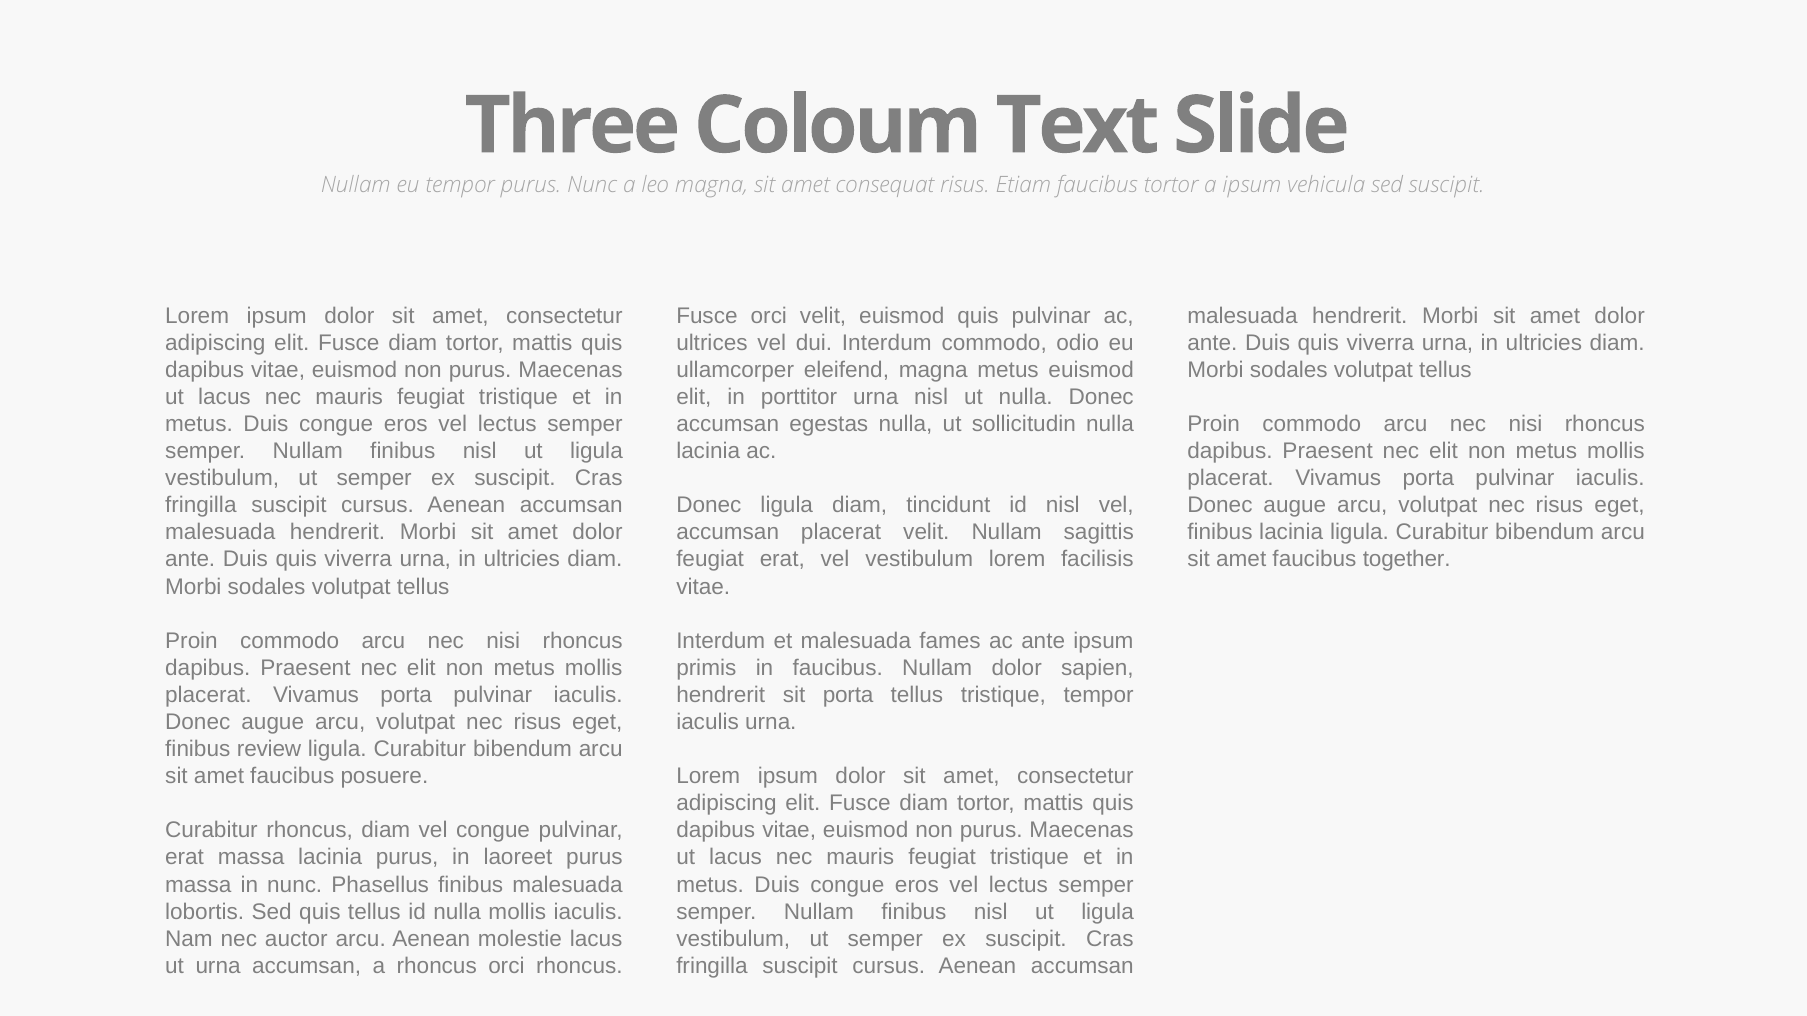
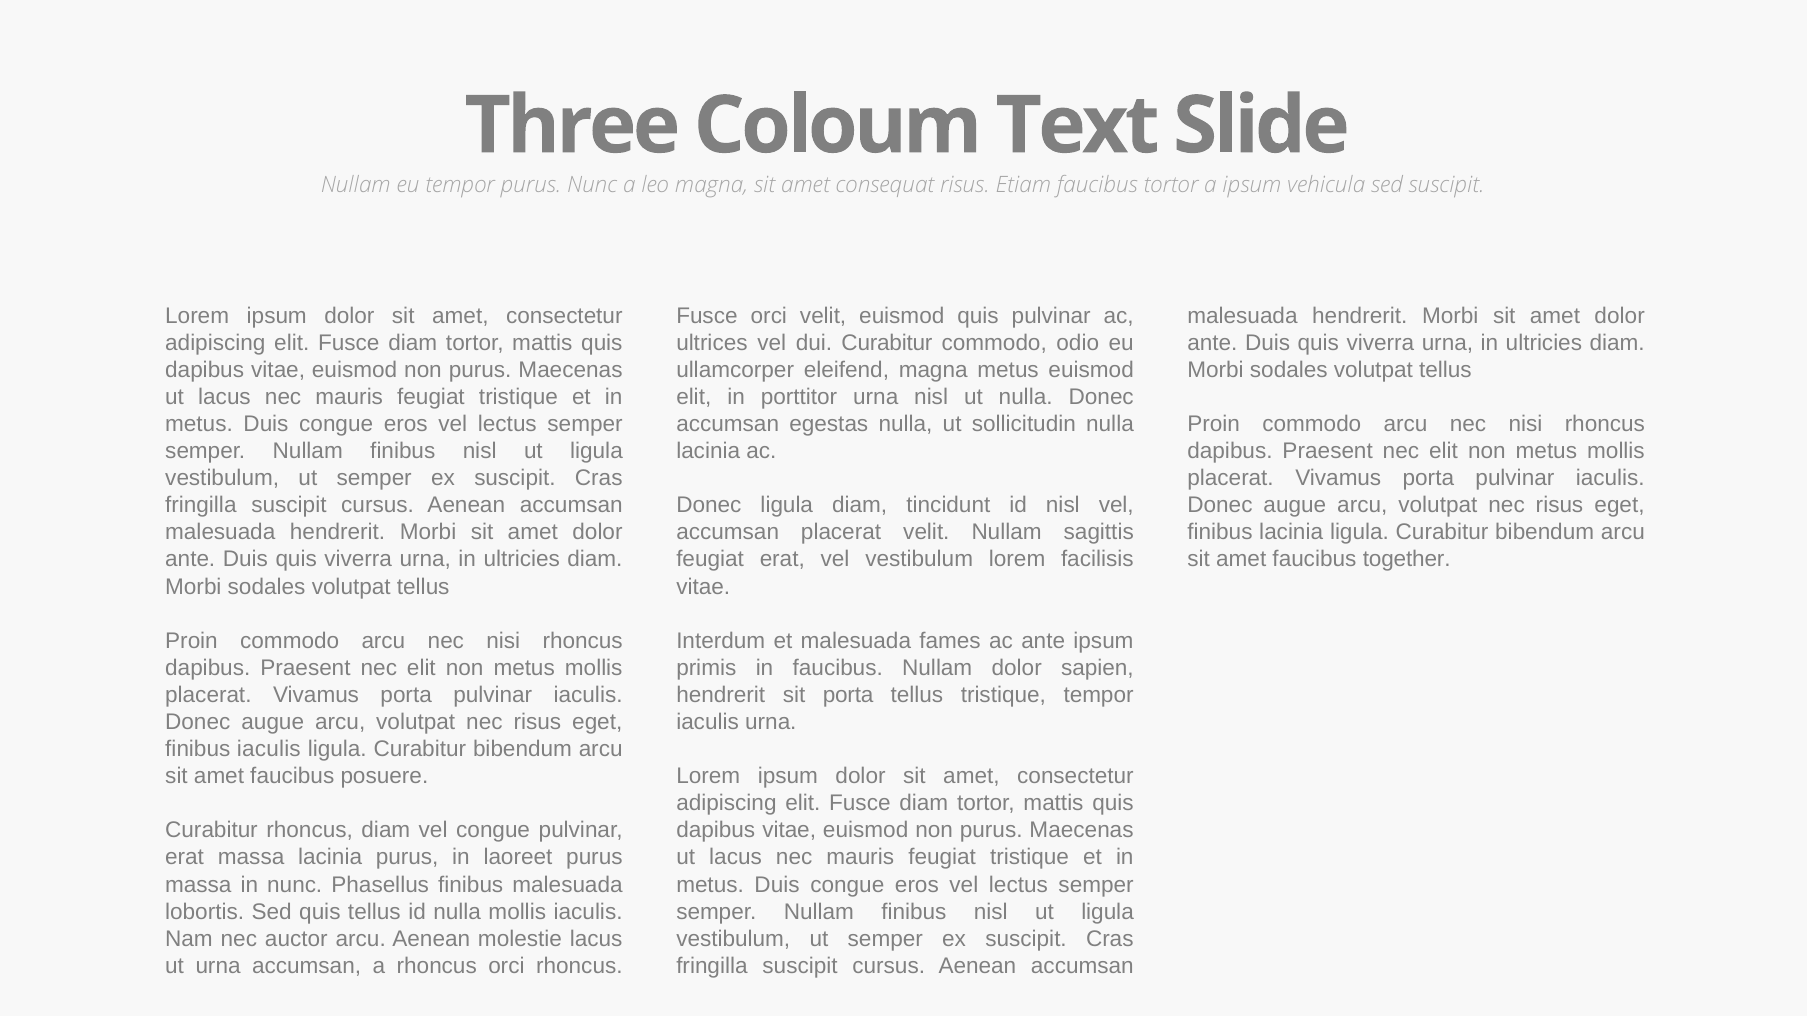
dui Interdum: Interdum -> Curabitur (887, 343)
finibus review: review -> iaculis (269, 749)
